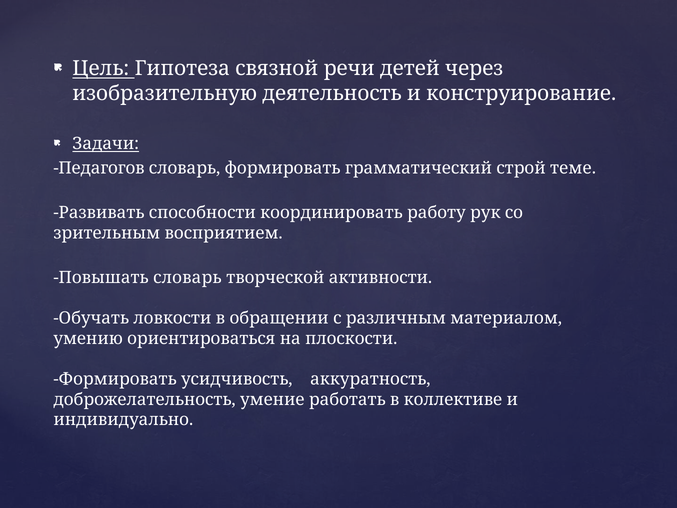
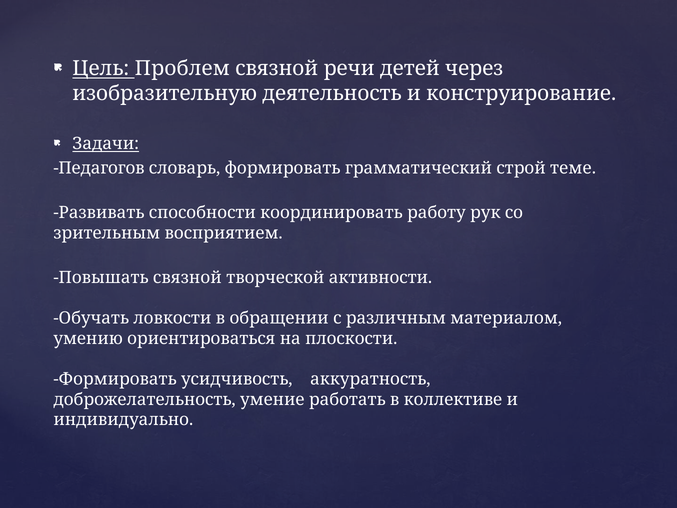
Гипотеза: Гипотеза -> Проблем (182, 68)
Повышать словарь: словарь -> связной (187, 278)
